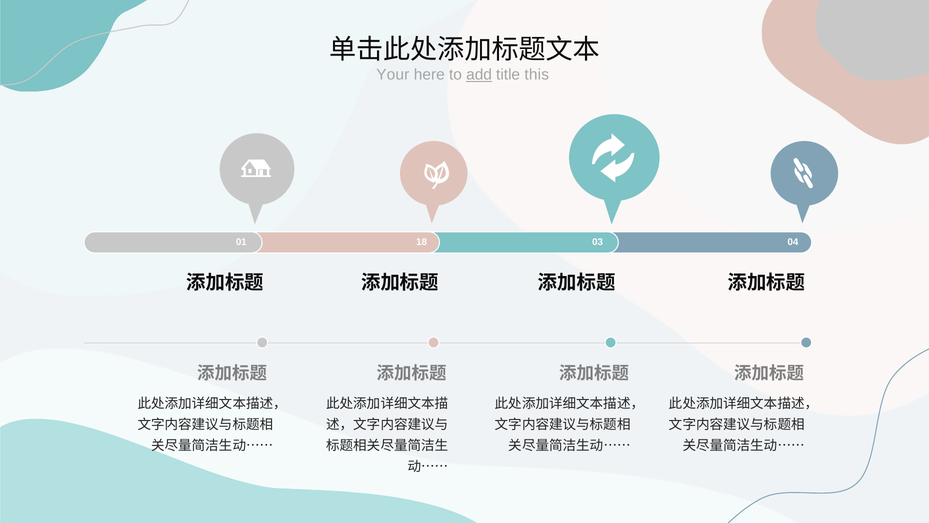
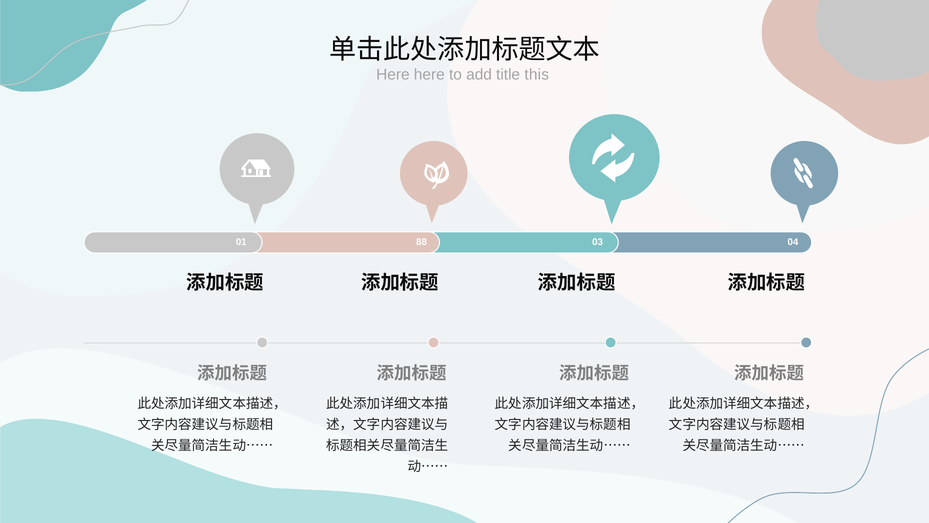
Your: Your -> Here (393, 75)
add underline: present -> none (479, 75)
18: 18 -> 88 (422, 242)
